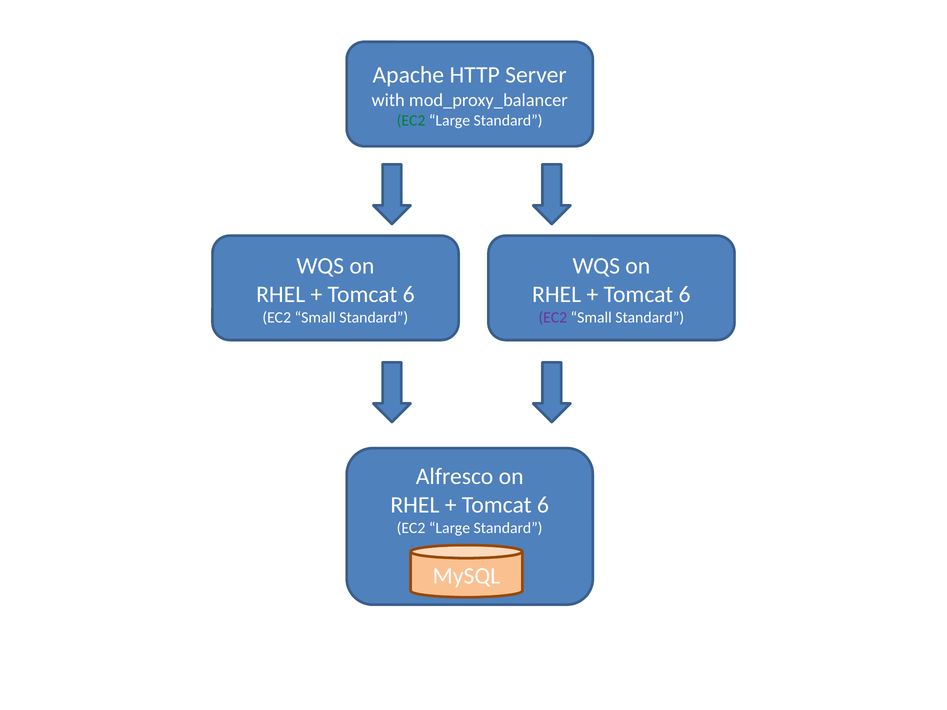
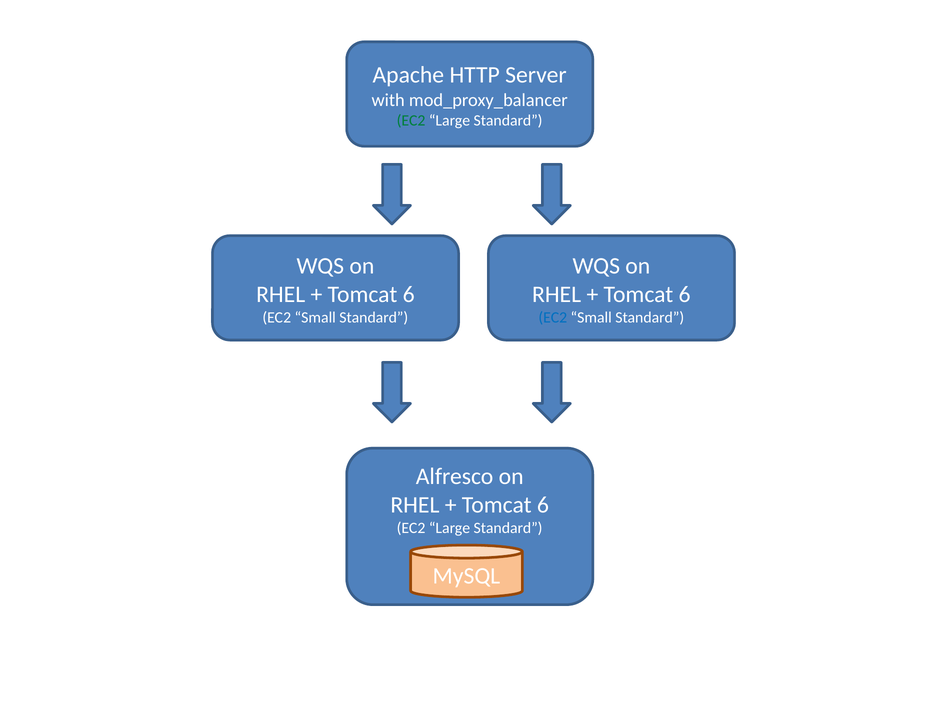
EC2 colour: purple -> blue (553, 317)
